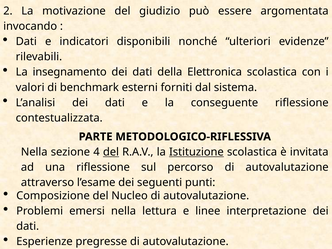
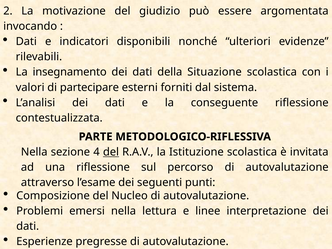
Elettronica: Elettronica -> Situazione (215, 72)
benchmark: benchmark -> partecipare (89, 87)
Istituzione underline: present -> none (196, 152)
